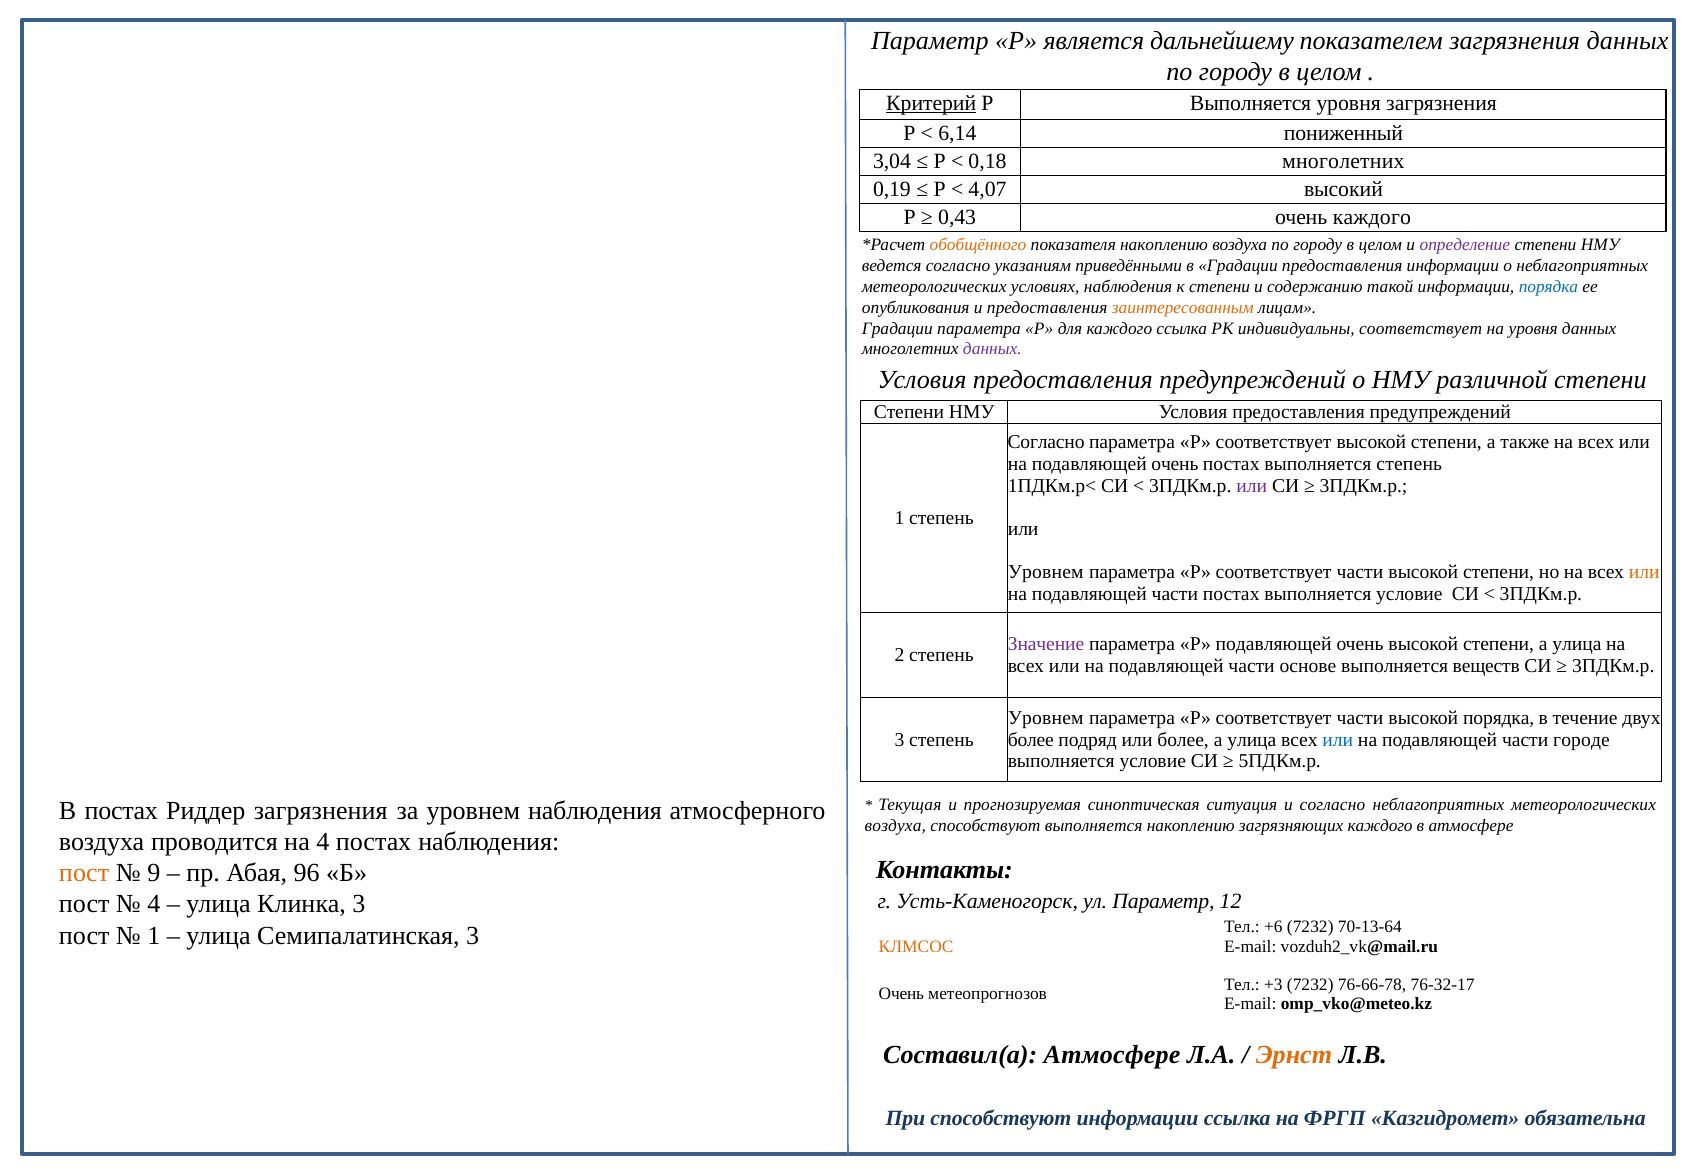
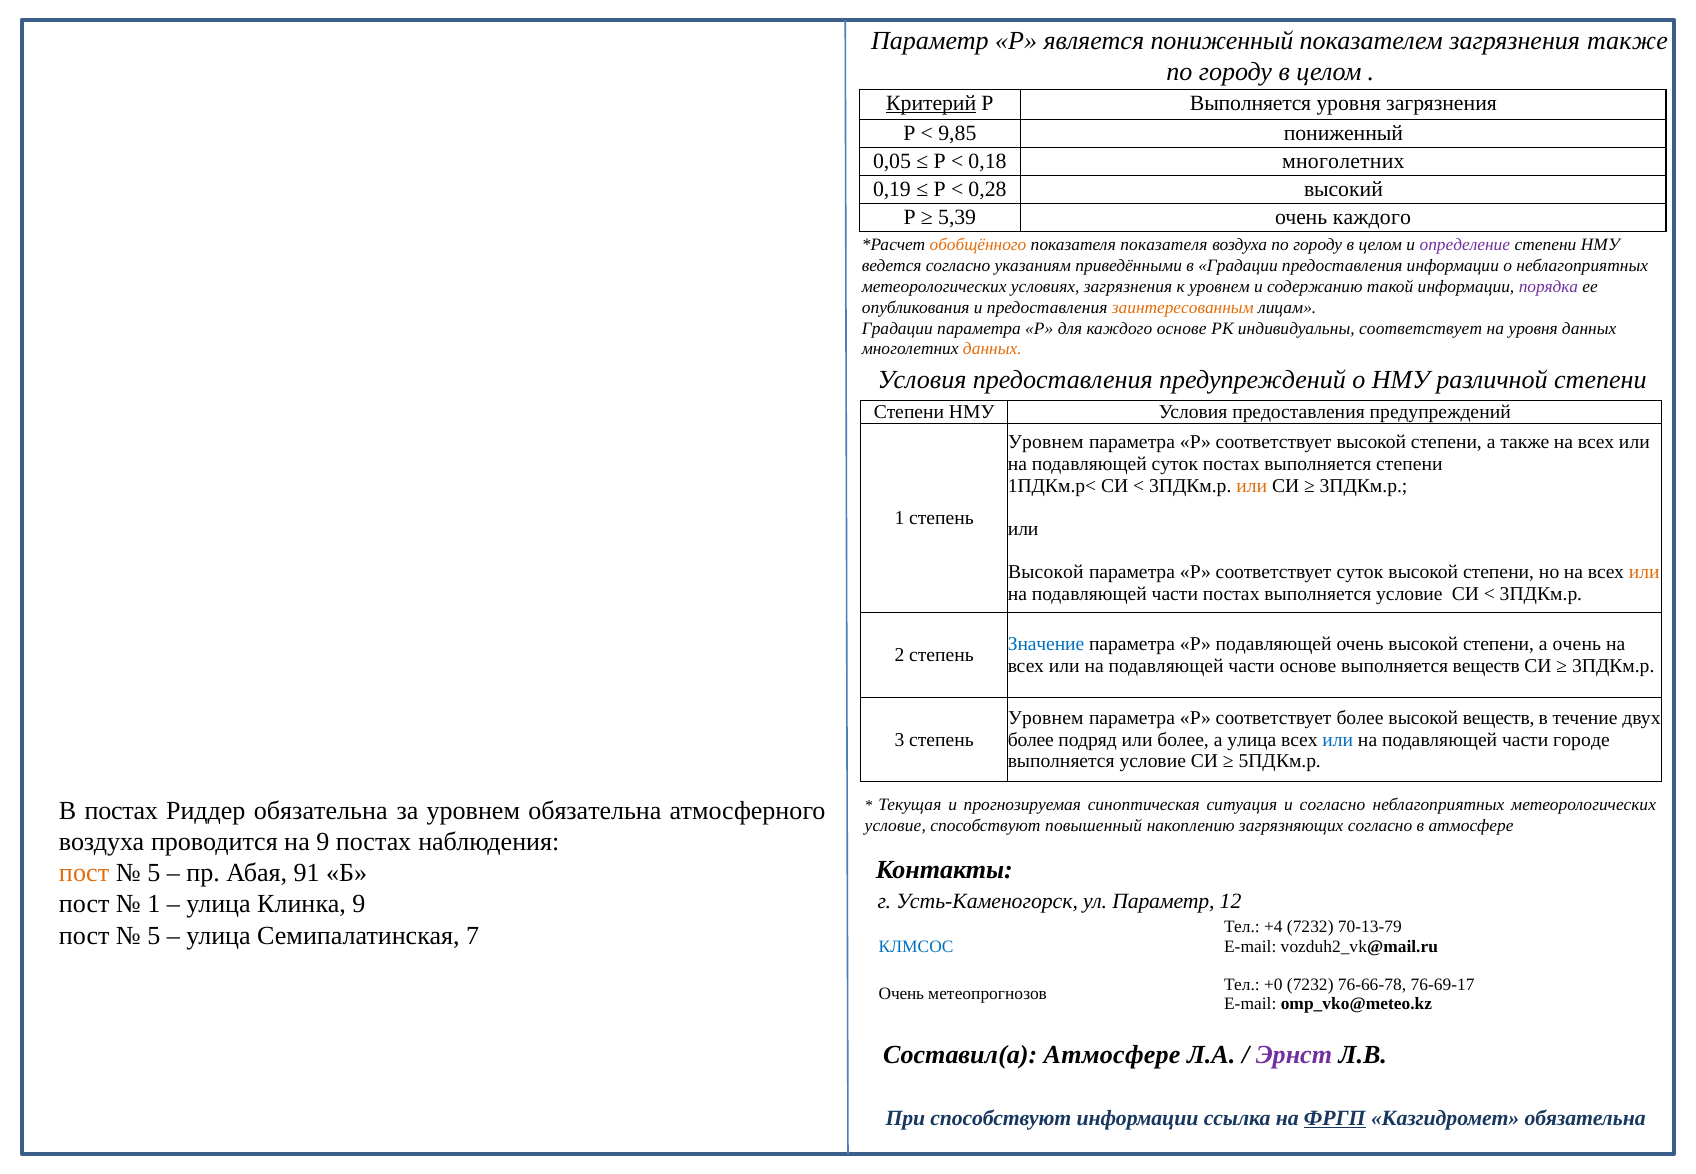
является дальнейшему: дальнейшему -> пониженный (1222, 41)
загрязнения данных: данных -> также (1627, 41)
6,14: 6,14 -> 9,85 (957, 134)
3,04: 3,04 -> 0,05 (892, 162)
4,07: 4,07 -> 0,28 (987, 189)
0,43: 0,43 -> 5,39 (957, 217)
показателя накоплению: накоплению -> показателя (1164, 245)
условиях наблюдения: наблюдения -> загрязнения (1128, 287)
к степени: степени -> уровнем (1219, 287)
порядка colour: blue -> purple (1548, 287)
каждого ссылка: ссылка -> основе (1182, 328)
данных colour: purple -> orange (992, 349)
Согласно: Согласно -> Уровнем (1046, 442)
на подавляющей очень: очень -> суток (1175, 464)
выполняется степень: степень -> степени (1409, 464)
или colour: purple -> orange (1252, 486)
Уровнем: Уровнем -> Высокой (1046, 573)
части: части -> суток (1360, 573)
Значение colour: purple -> blue (1046, 644)
степени а улица: улица -> очень (1577, 644)
части: части -> более (1360, 718)
высокой порядка: порядка -> веществ (1499, 718)
Риддер загрязнения: загрязнения -> обязательна (321, 811)
уровнем наблюдения: наблюдения -> обязательна (595, 811)
воздуха: воздуха -> условие (895, 826)
способствуют выполняется: выполняется -> повышенный (1094, 826)
загрязняющих каждого: каждого -> согласно (1380, 826)
на 4: 4 -> 9 (323, 842)
9: 9 -> 5 (154, 873)
96: 96 -> 91 (307, 873)
4: 4 -> 1 (154, 904)
Клинка 3: 3 -> 9 (359, 904)
+6: +6 -> +4 (1273, 927)
70-13-64: 70-13-64 -> 70-13-79 (1370, 927)
1: 1 -> 5 (154, 936)
Семипалатинская 3: 3 -> 7 (473, 936)
КЛМСОС colour: orange -> blue (916, 946)
+3: +3 -> +0 (1273, 985)
76-32-17: 76-32-17 -> 76-69-17 (1443, 985)
Эрнст colour: orange -> purple (1294, 1055)
ФРГП underline: none -> present (1335, 1118)
